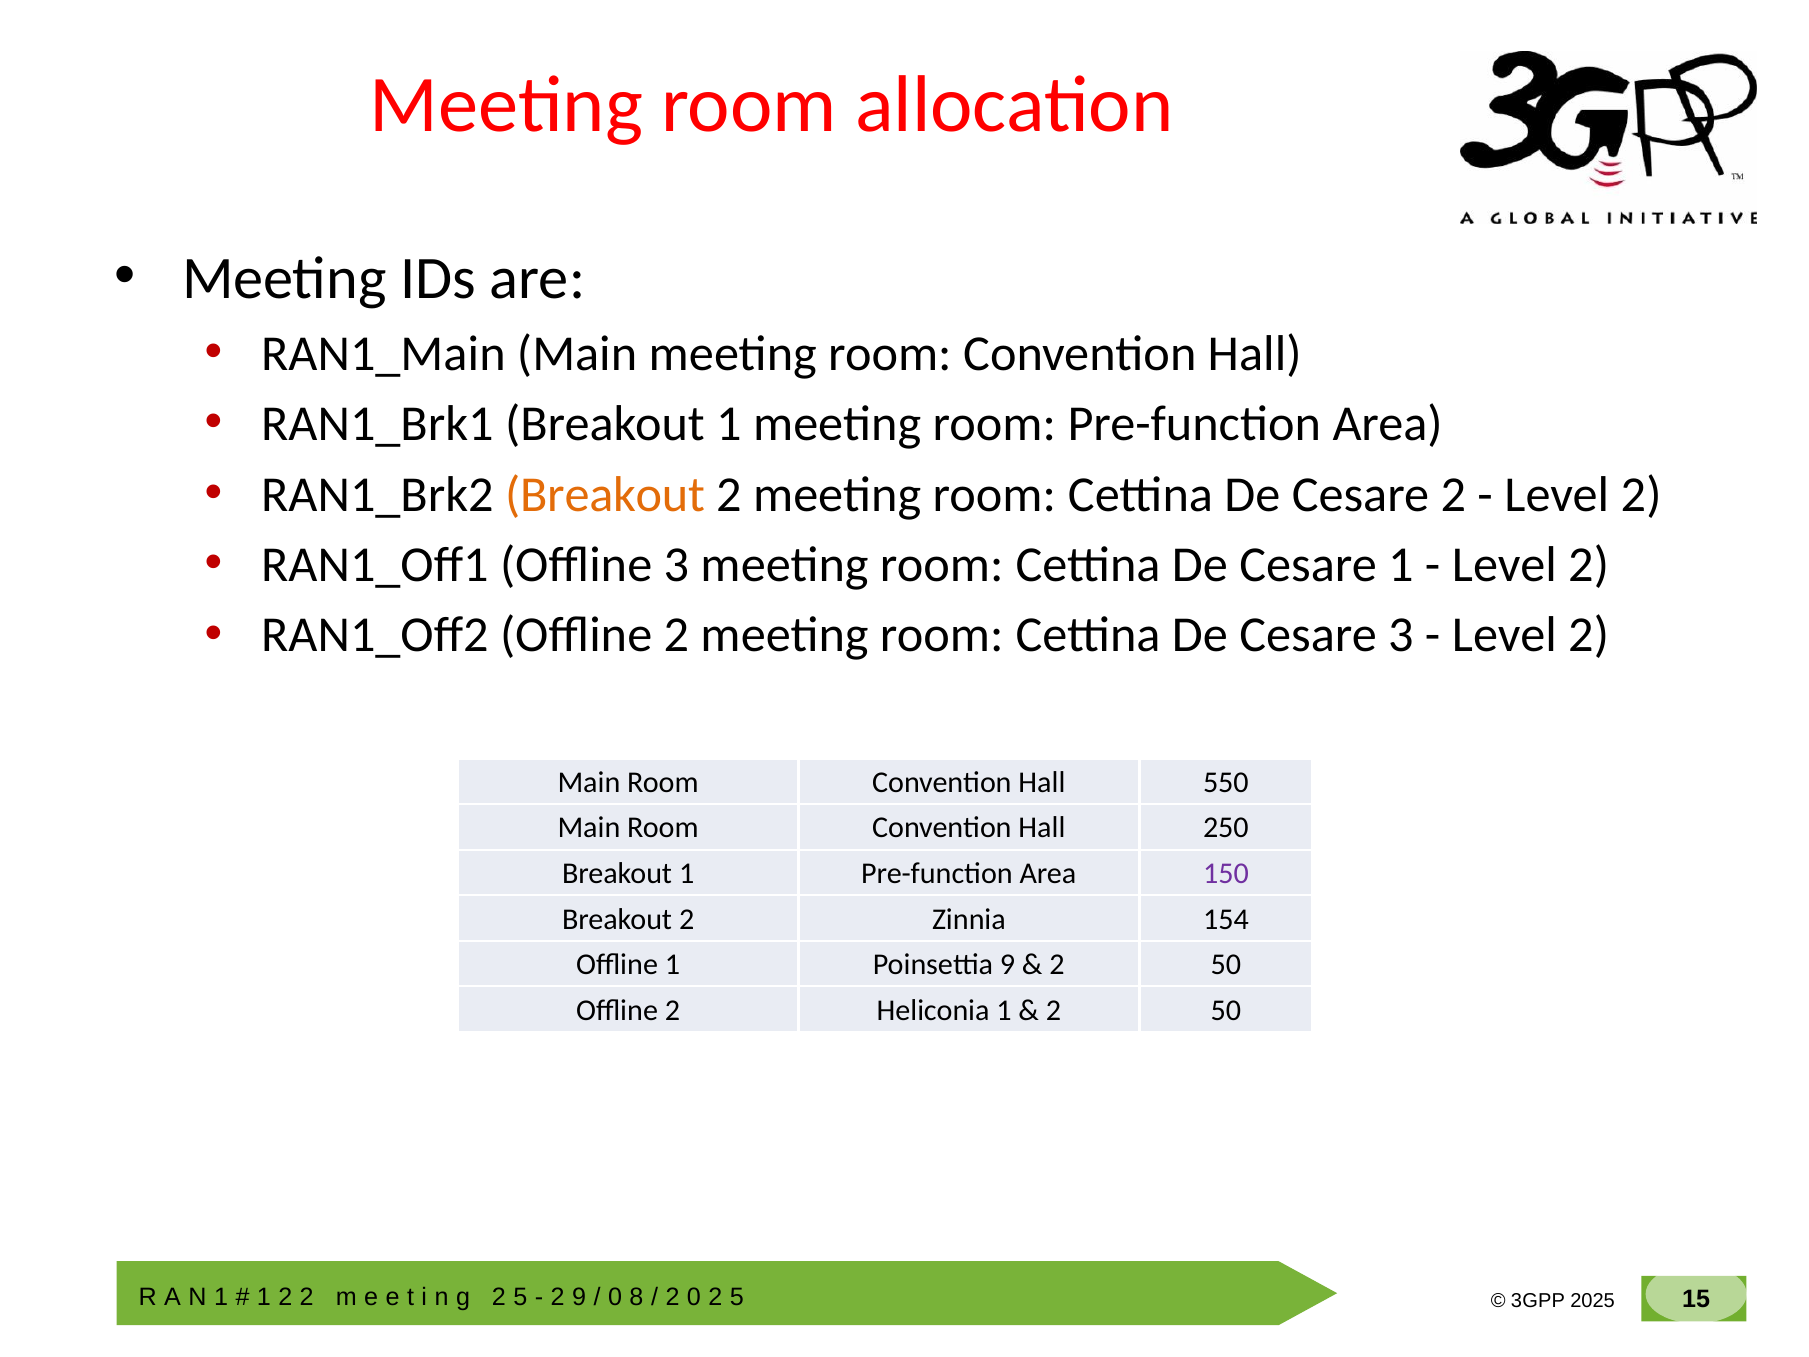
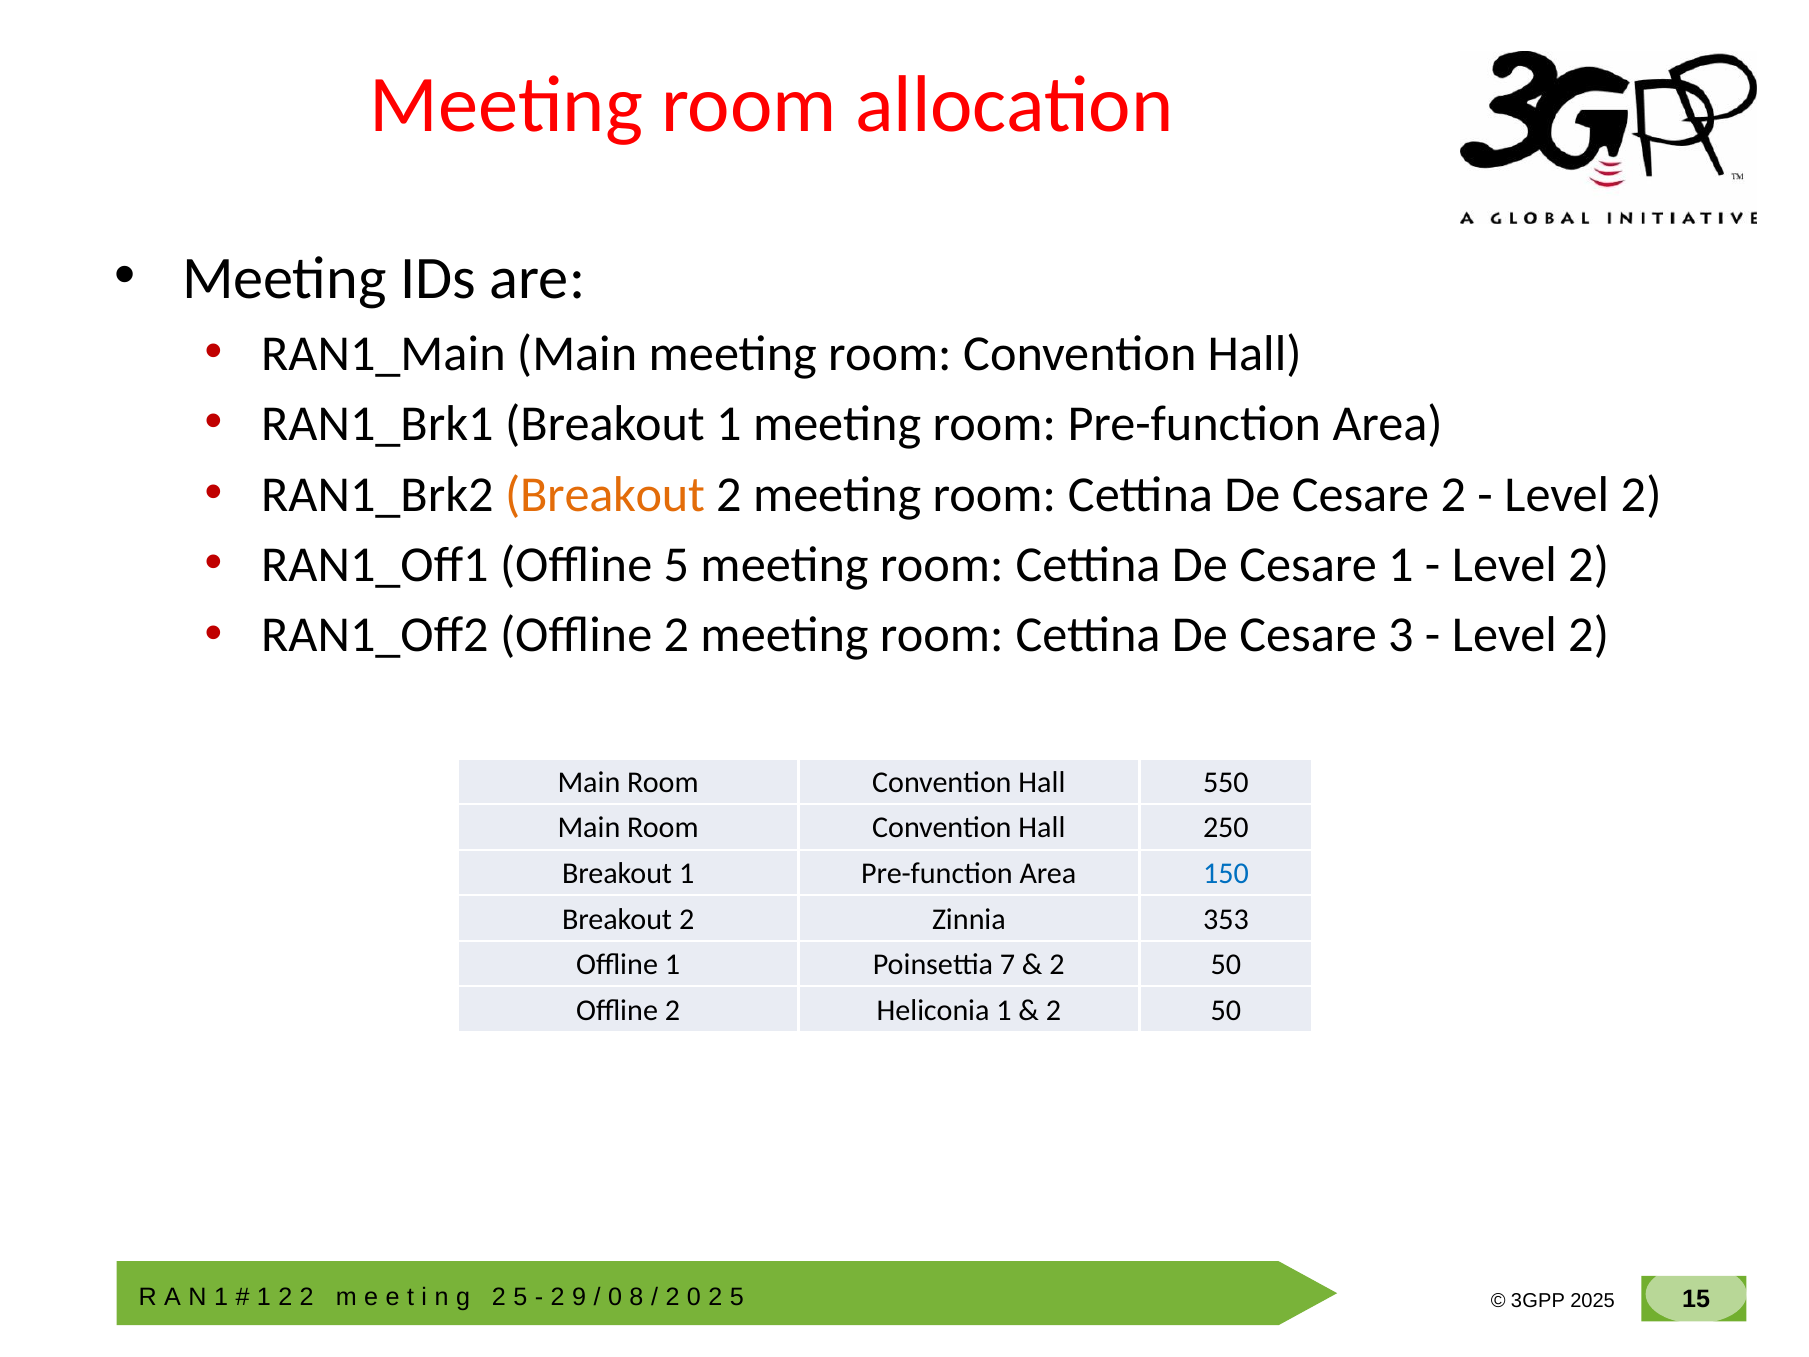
Offline 3: 3 -> 5 (676, 565)
150 colour: purple -> blue (1226, 873)
154: 154 -> 353 (1226, 919)
Poinsettia 9: 9 -> 7 (1008, 964)
